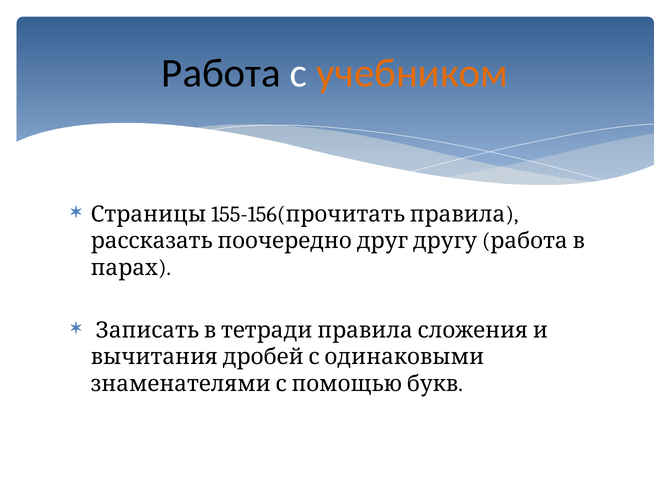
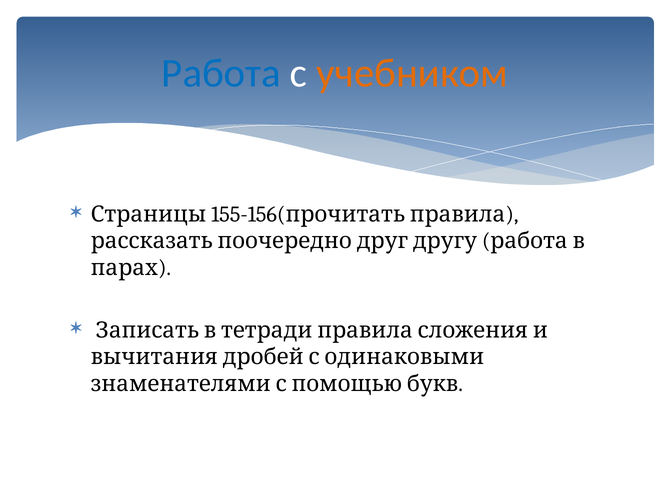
Работа colour: black -> blue (221, 74)
